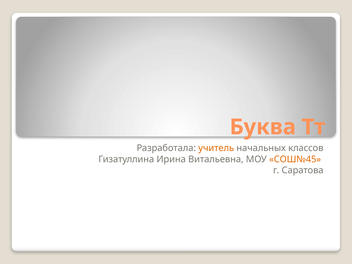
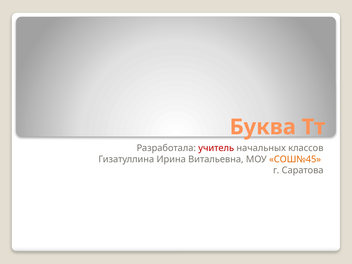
учитель colour: orange -> red (216, 148)
